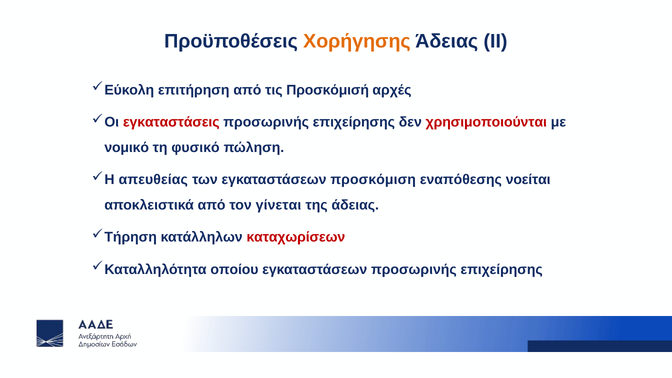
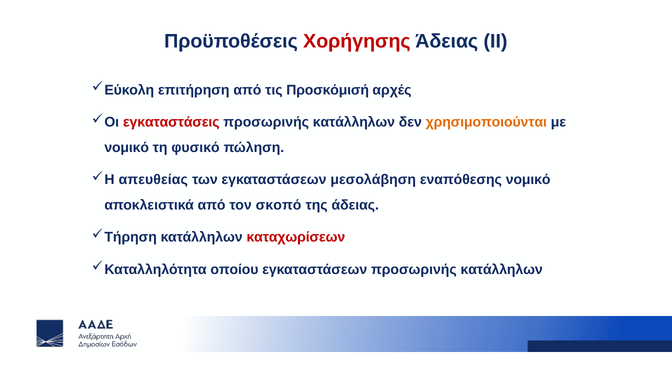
Χορήγησης colour: orange -> red (357, 41)
επιχείρησης: επιχείρησης -> κατάλληλων (354, 122)
χρησιμοποιούνται colour: red -> orange (486, 122)
προσκόμιση: προσκόμιση -> μεσολάβηση (373, 180)
εναπόθεσης νοείται: νοείται -> νομικό (528, 180)
γίνεται: γίνεται -> σκοπό (279, 205)
εγκαταστάσεων προσωρινής επιχείρησης: επιχείρησης -> κατάλληλων (502, 270)
